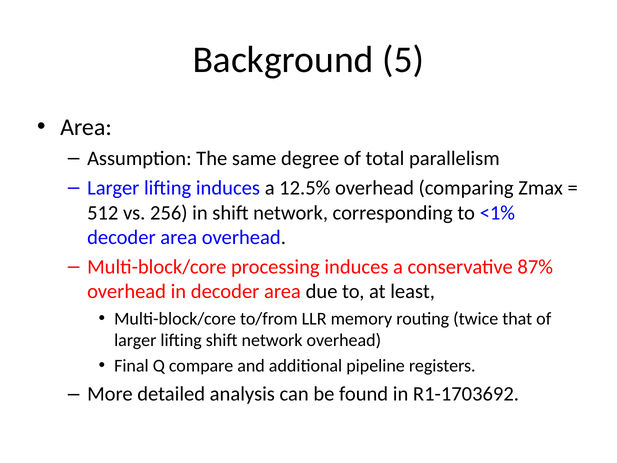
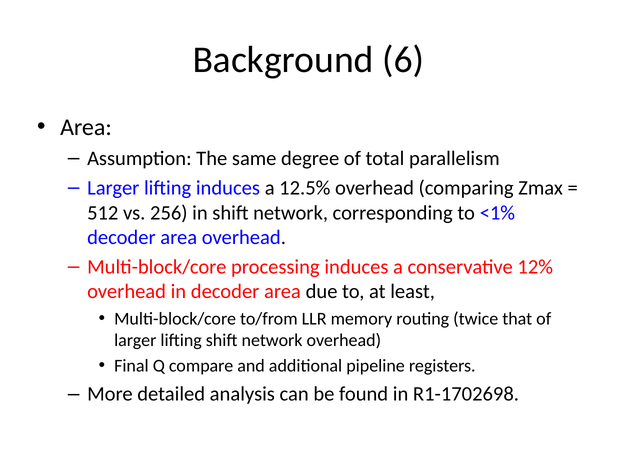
5: 5 -> 6 (403, 60)
87%: 87% -> 12% (535, 267)
R1-1703692: R1-1703692 -> R1-1702698 (466, 394)
